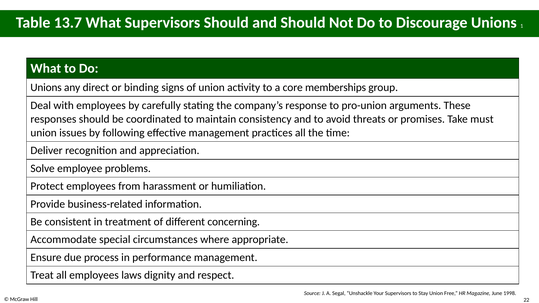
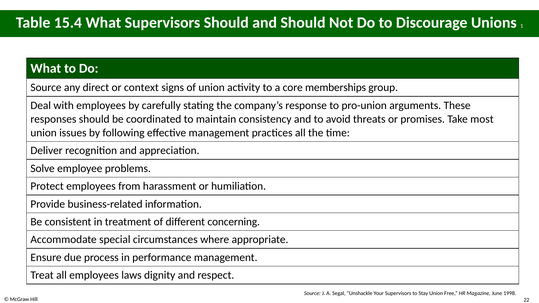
13.7: 13.7 -> 15.4 (68, 23)
Unions: Unions -> Source (46, 88)
binding: binding -> context (141, 88)
must: must -> most (482, 119)
